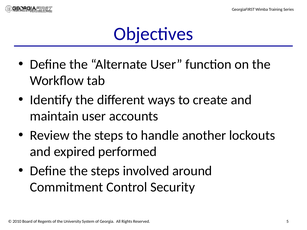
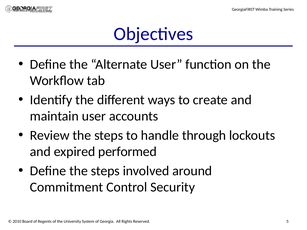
another: another -> through (204, 135)
